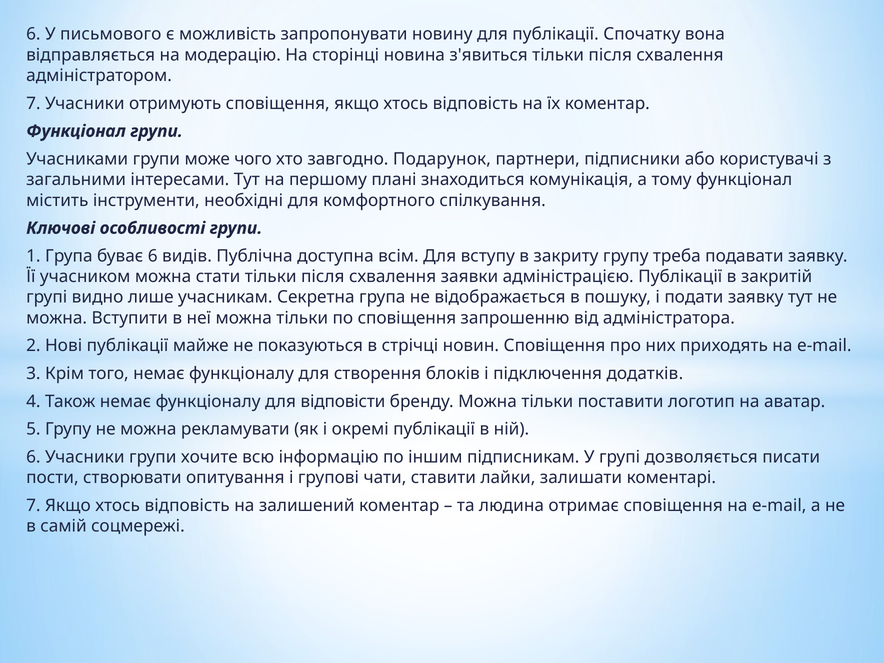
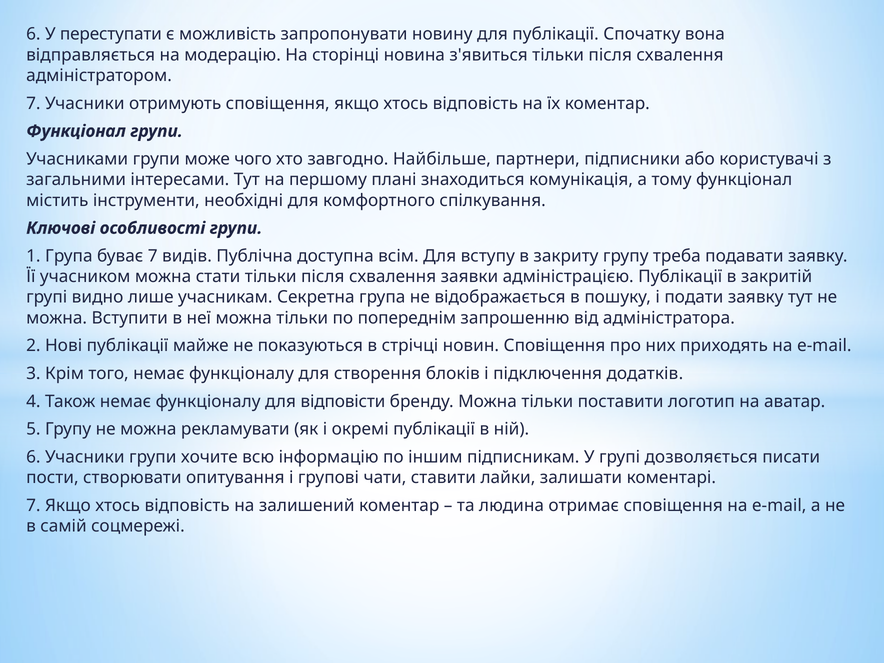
письмового: письмового -> переступати (111, 34)
Подарунок: Подарунок -> Найбільше (442, 159)
буває 6: 6 -> 7 (153, 256)
по сповіщення: сповіщення -> попереднім (407, 318)
